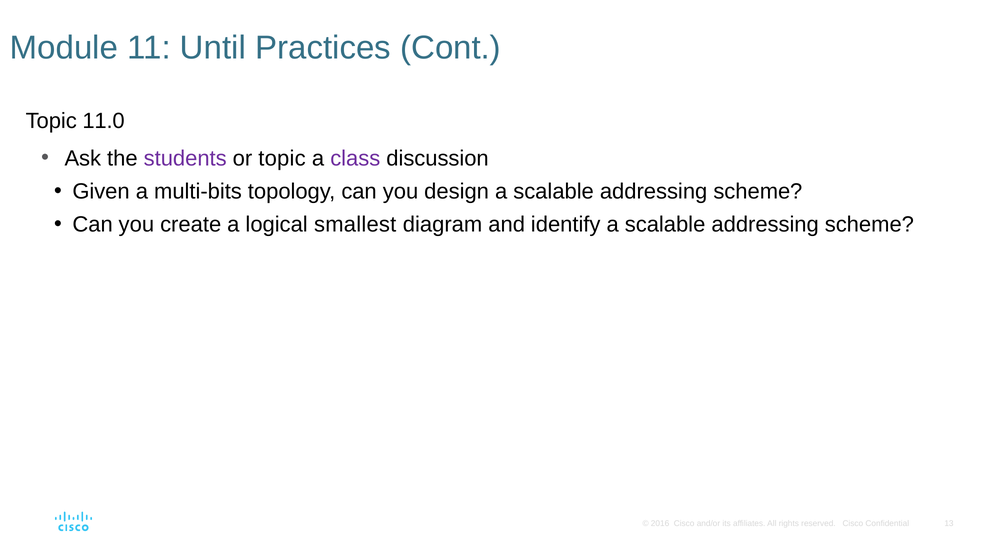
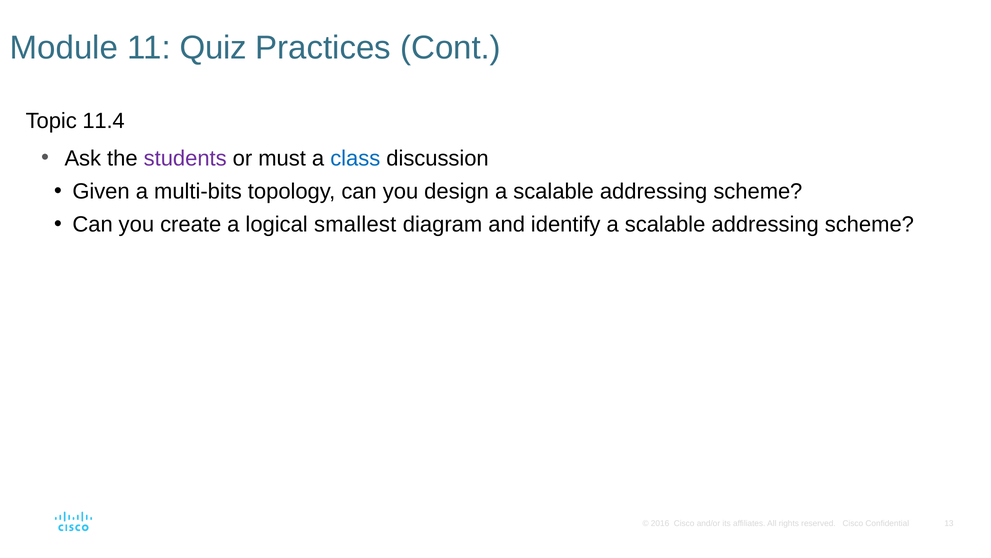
Until: Until -> Quiz (213, 48)
11.0: 11.0 -> 11.4 (104, 121)
or topic: topic -> must (282, 158)
class colour: purple -> blue (355, 158)
